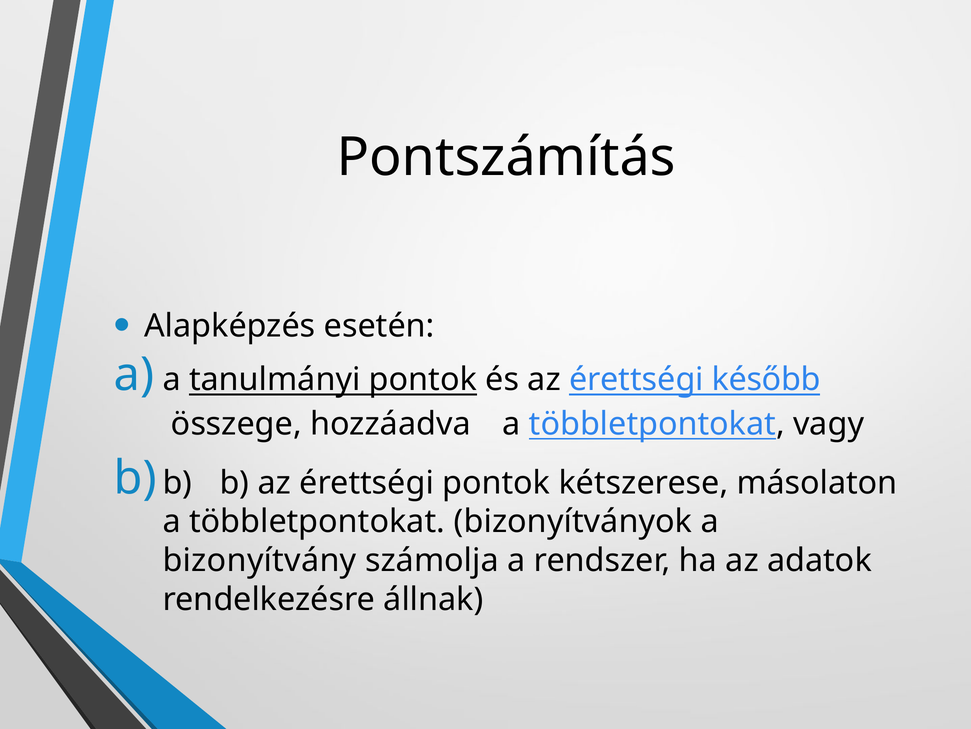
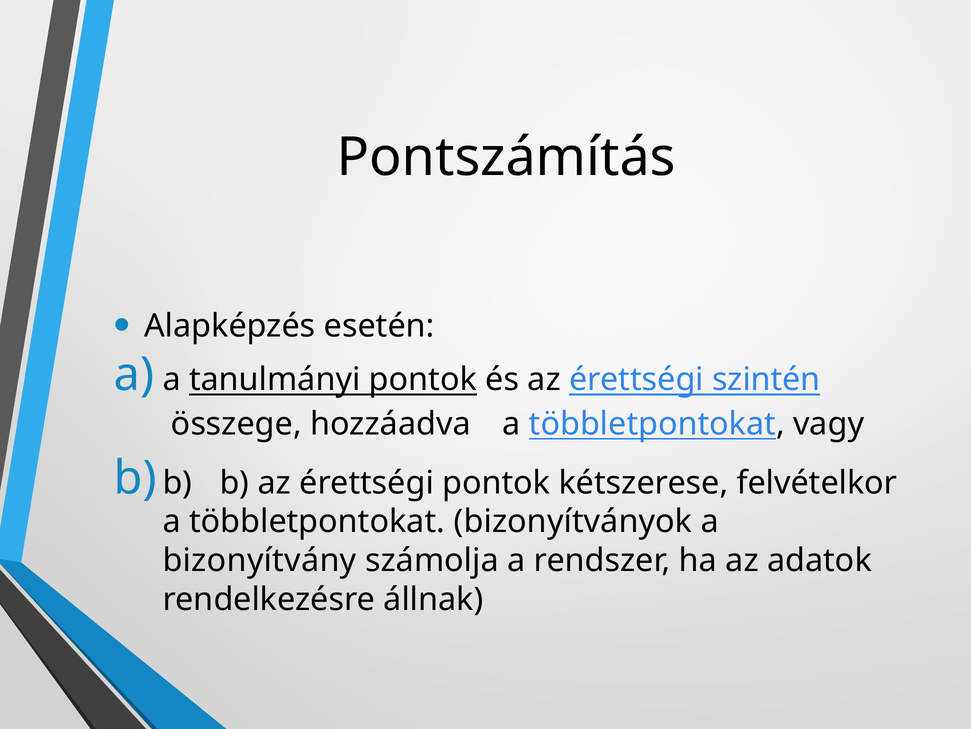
később: később -> szintén (766, 379)
másolaton: másolaton -> felvételkor (817, 482)
